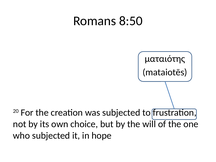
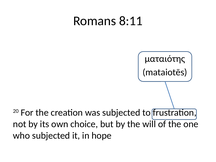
8:50: 8:50 -> 8:11 (131, 21)
